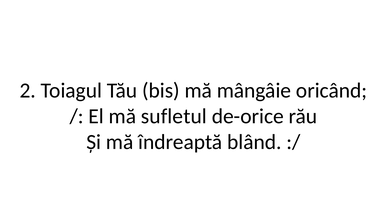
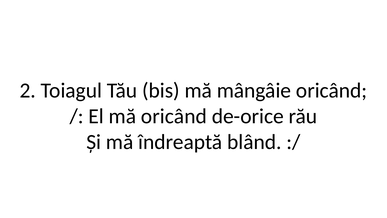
mă sufletul: sufletul -> oricând (174, 116)
